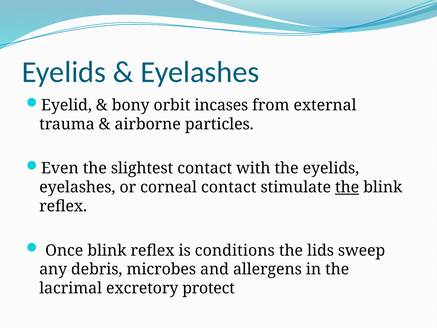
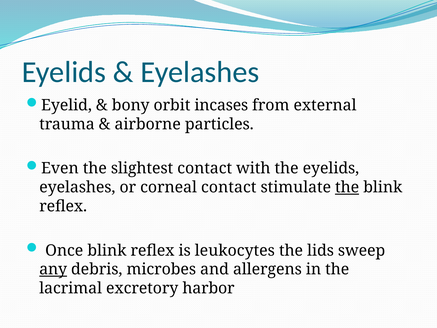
conditions: conditions -> leukocytes (235, 250)
any underline: none -> present (53, 269)
protect: protect -> harbor (209, 288)
